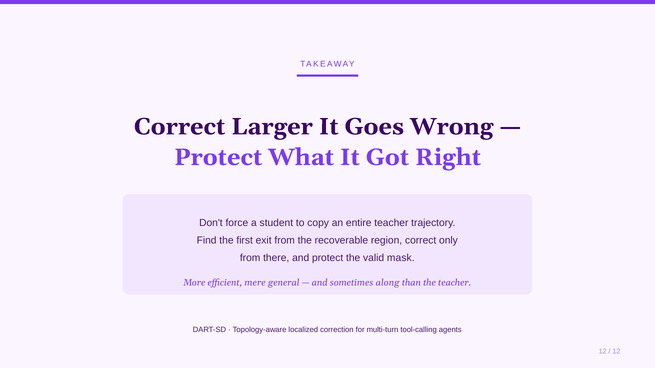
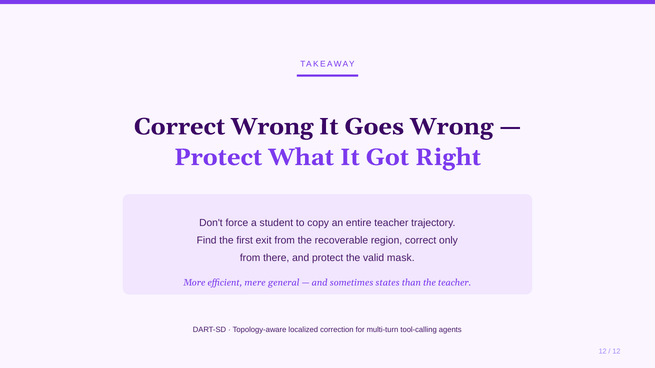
Correct Larger: Larger -> Wrong (272, 127)
along: along -> states (388, 283)
